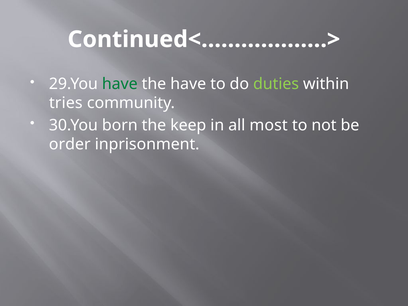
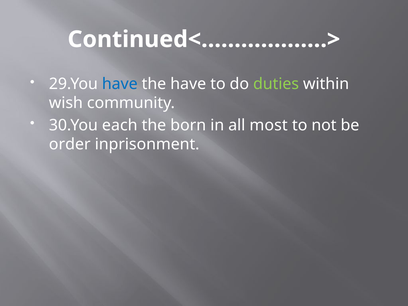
have colour: green -> blue (120, 84)
tries: tries -> wish (66, 103)
born: born -> each (120, 125)
keep: keep -> born (188, 125)
